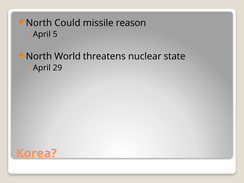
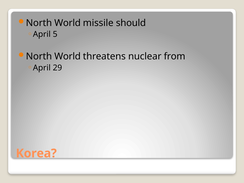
Could: Could -> World (68, 23)
reason: reason -> should (131, 23)
state: state -> from (175, 56)
